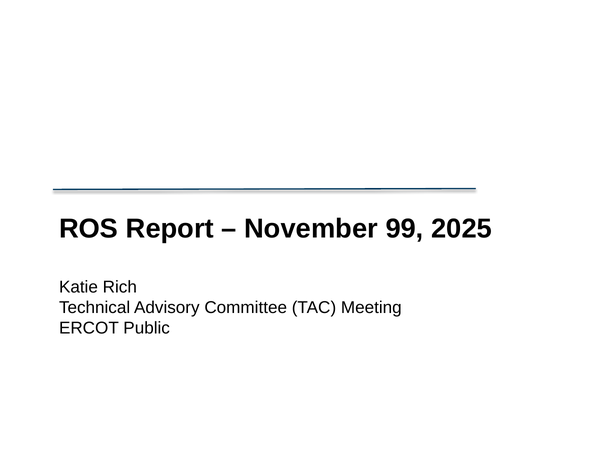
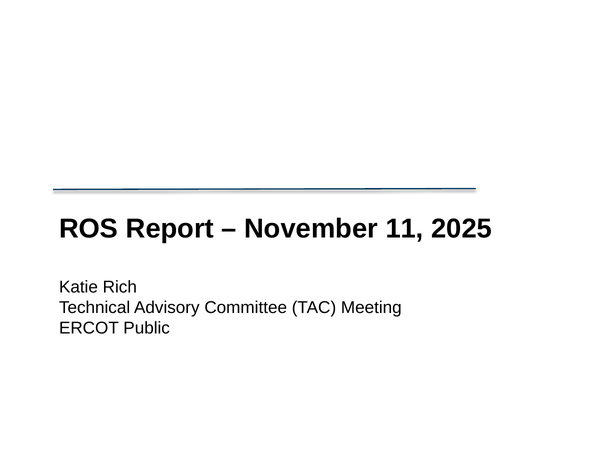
99: 99 -> 11 (404, 229)
